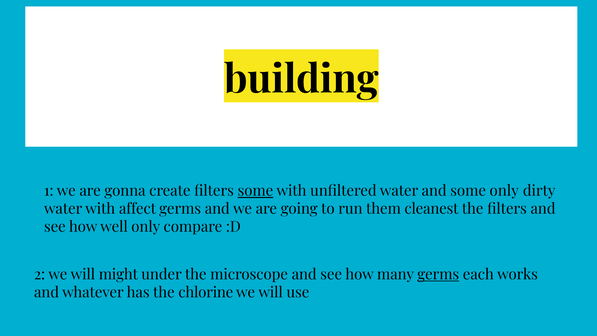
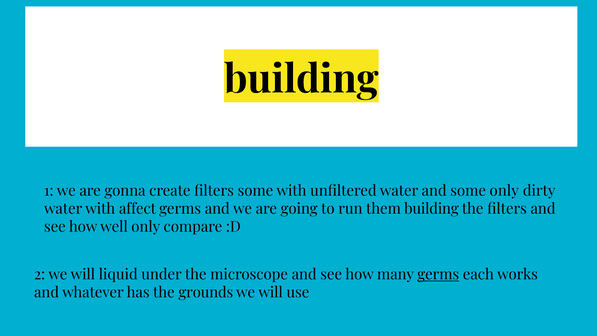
some underline: present -> none (255, 191)
them cleanest: cleanest -> building (431, 209)
might: might -> liquid (118, 274)
chlorine: chlorine -> grounds (206, 292)
